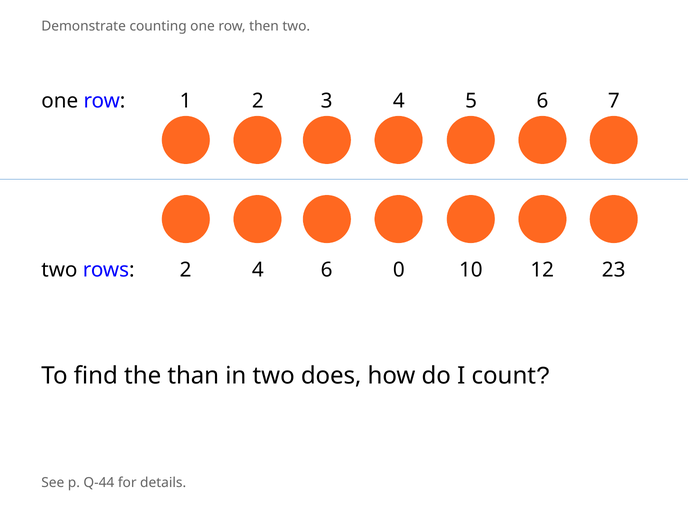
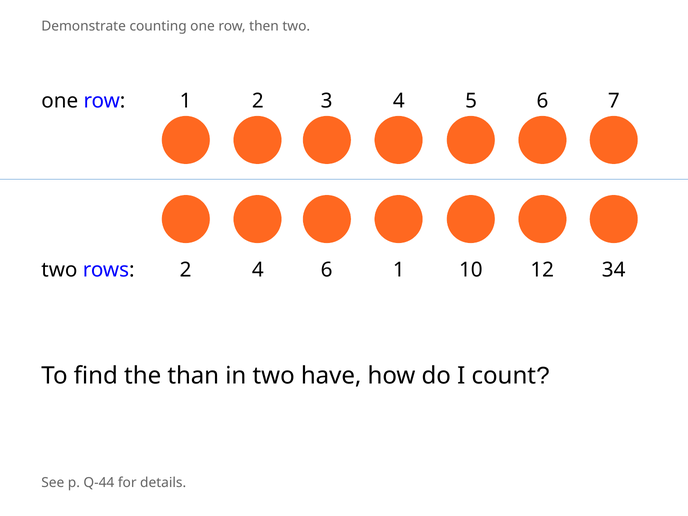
6 0: 0 -> 1 (399, 270)
23: 23 -> 34 (614, 270)
does: does -> have (331, 376)
